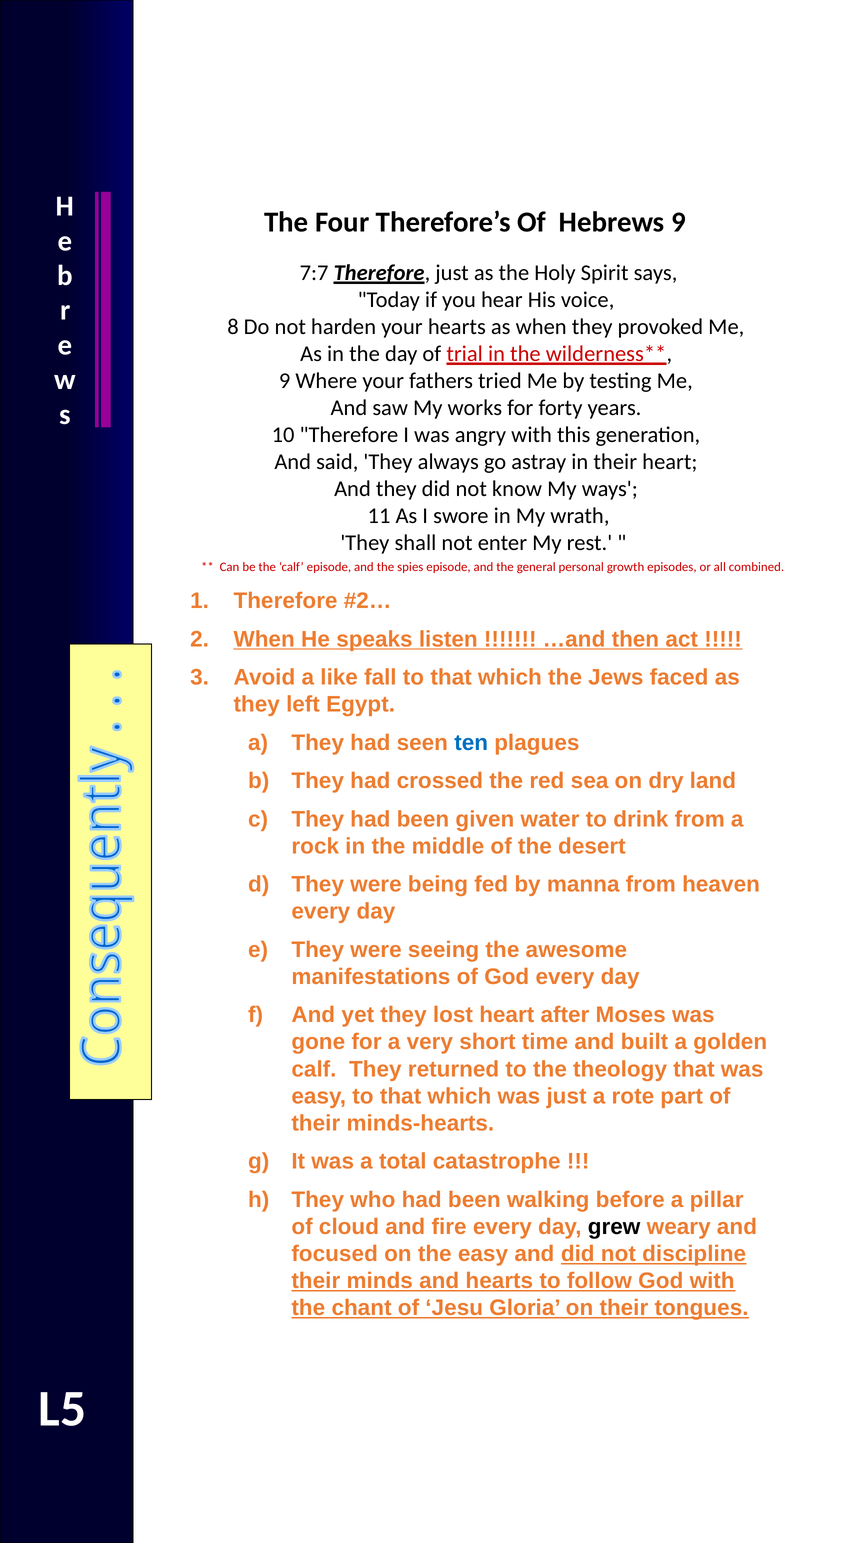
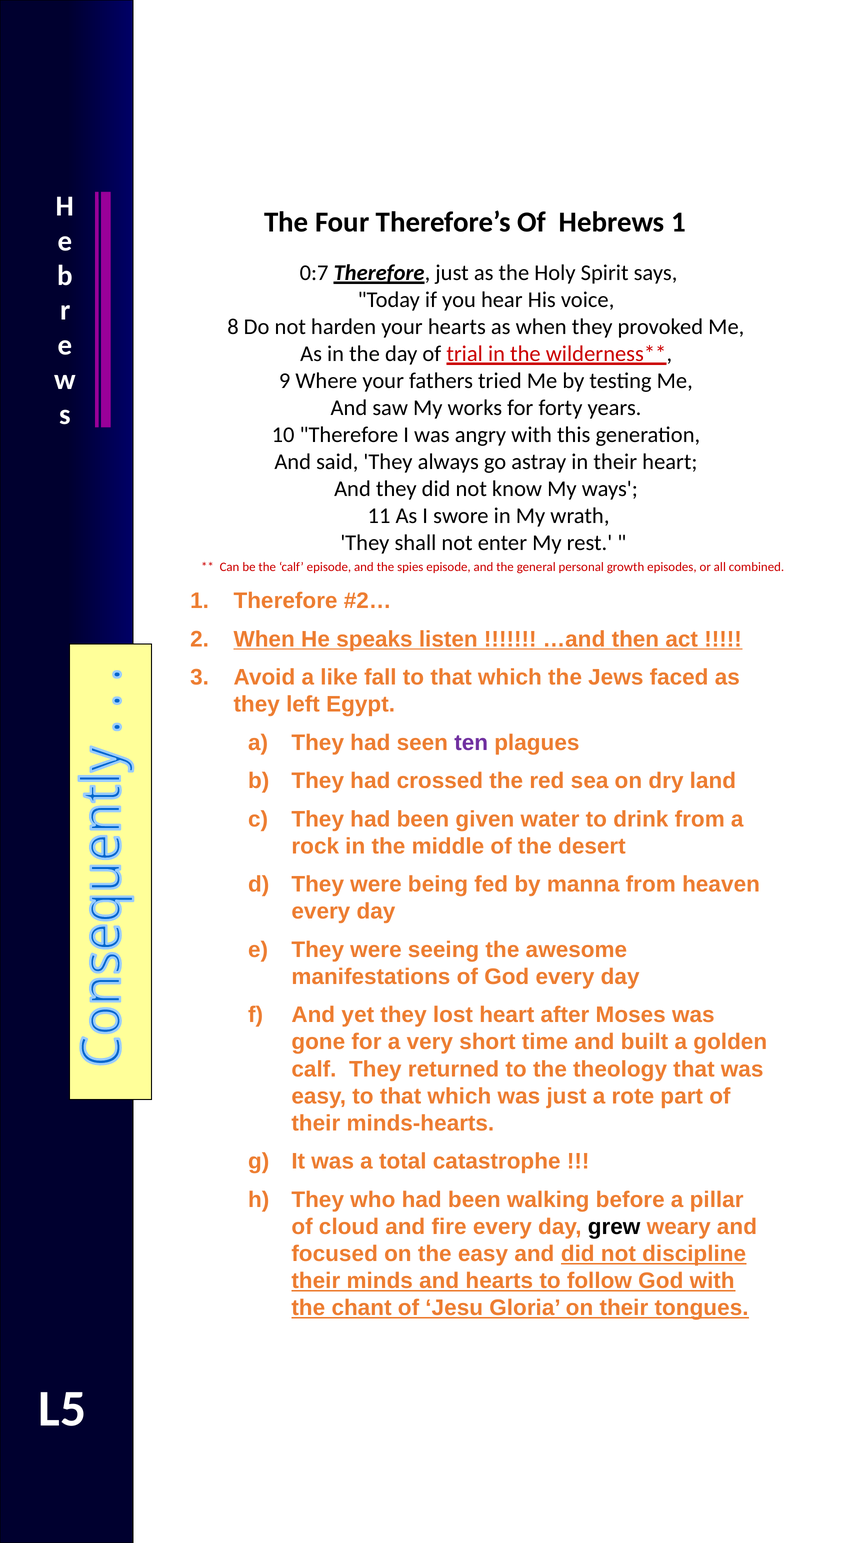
Hebrews 9: 9 -> 1 (678, 222)
7:7: 7:7 -> 0:7 (314, 273)
ten colour: blue -> purple (471, 743)
